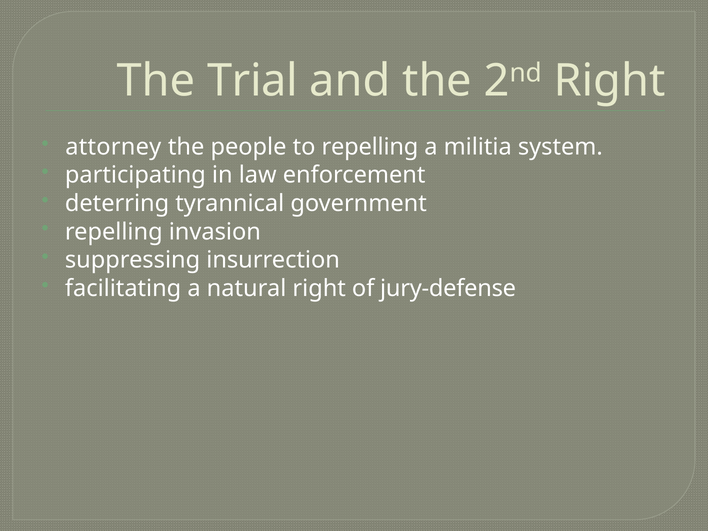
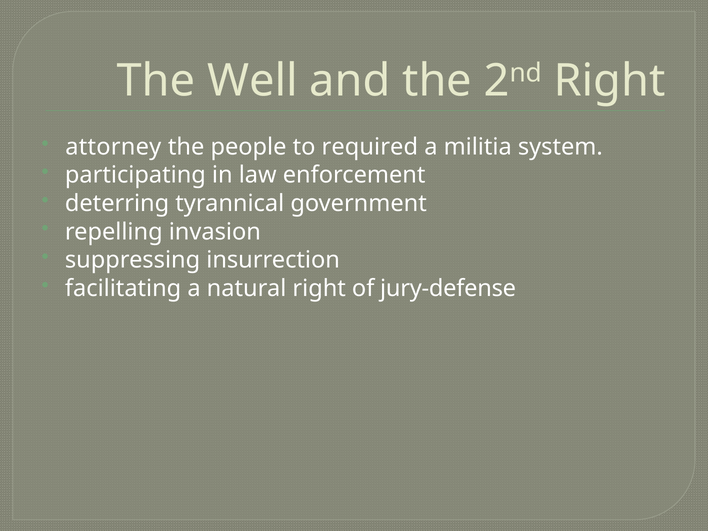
Trial: Trial -> Well (252, 81)
to repelling: repelling -> required (370, 147)
